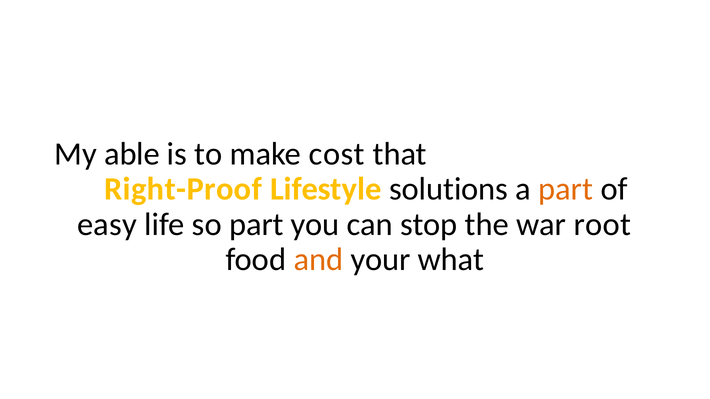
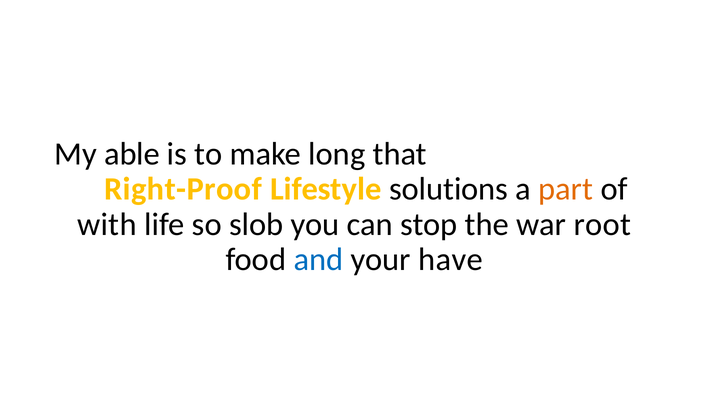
cost: cost -> long (337, 154)
easy: easy -> with (107, 225)
so part: part -> slob (256, 225)
and colour: orange -> blue (318, 260)
what: what -> have (451, 260)
